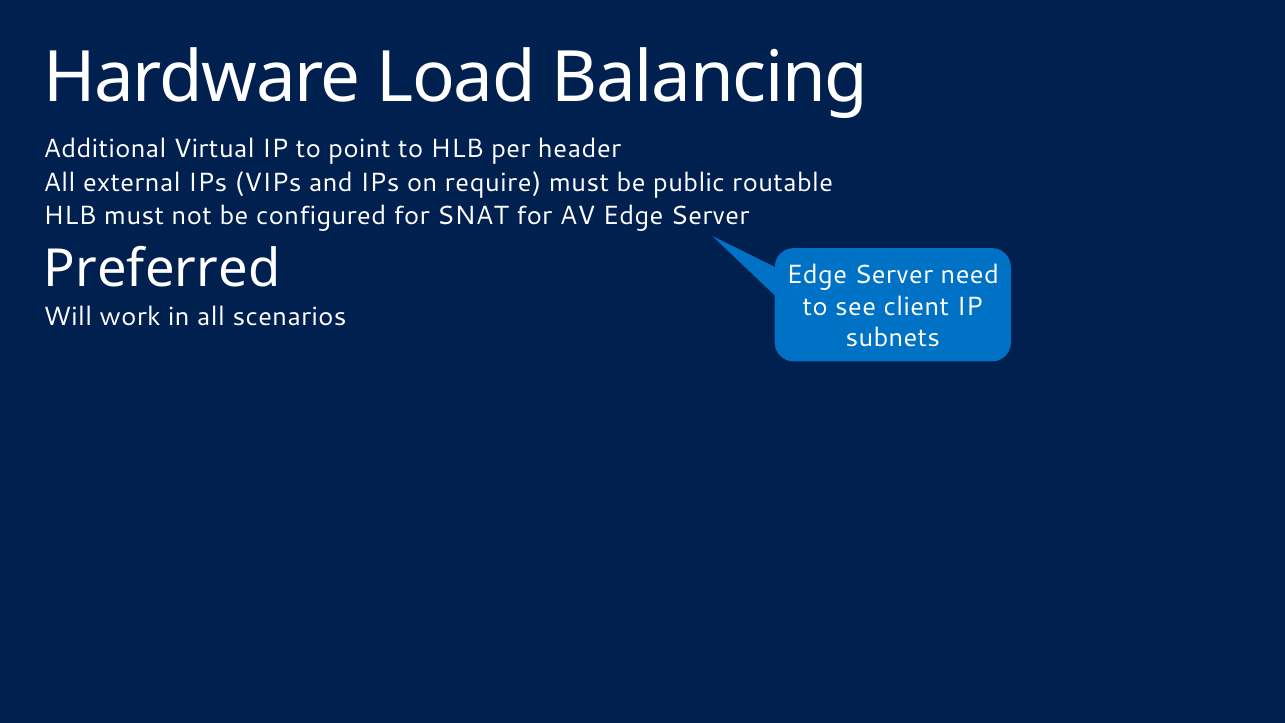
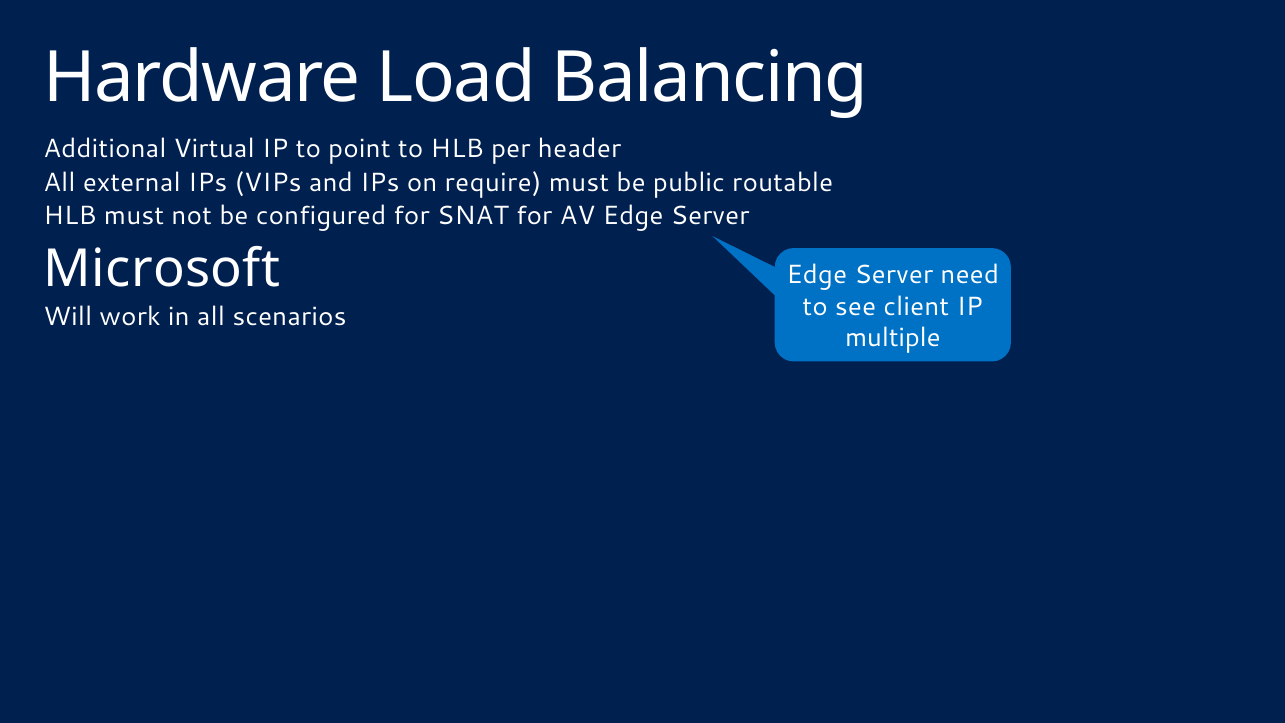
Preferred: Preferred -> Microsoft (162, 269)
subnets: subnets -> multiple (893, 338)
